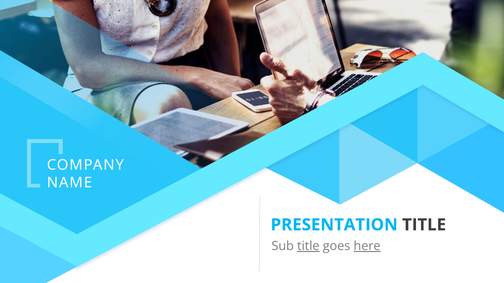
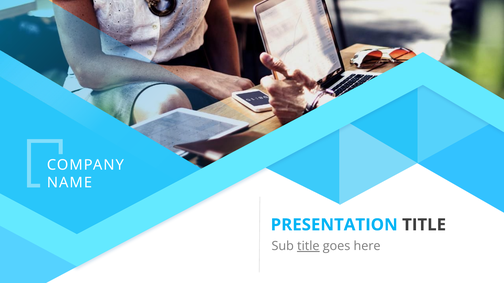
here underline: present -> none (367, 247)
